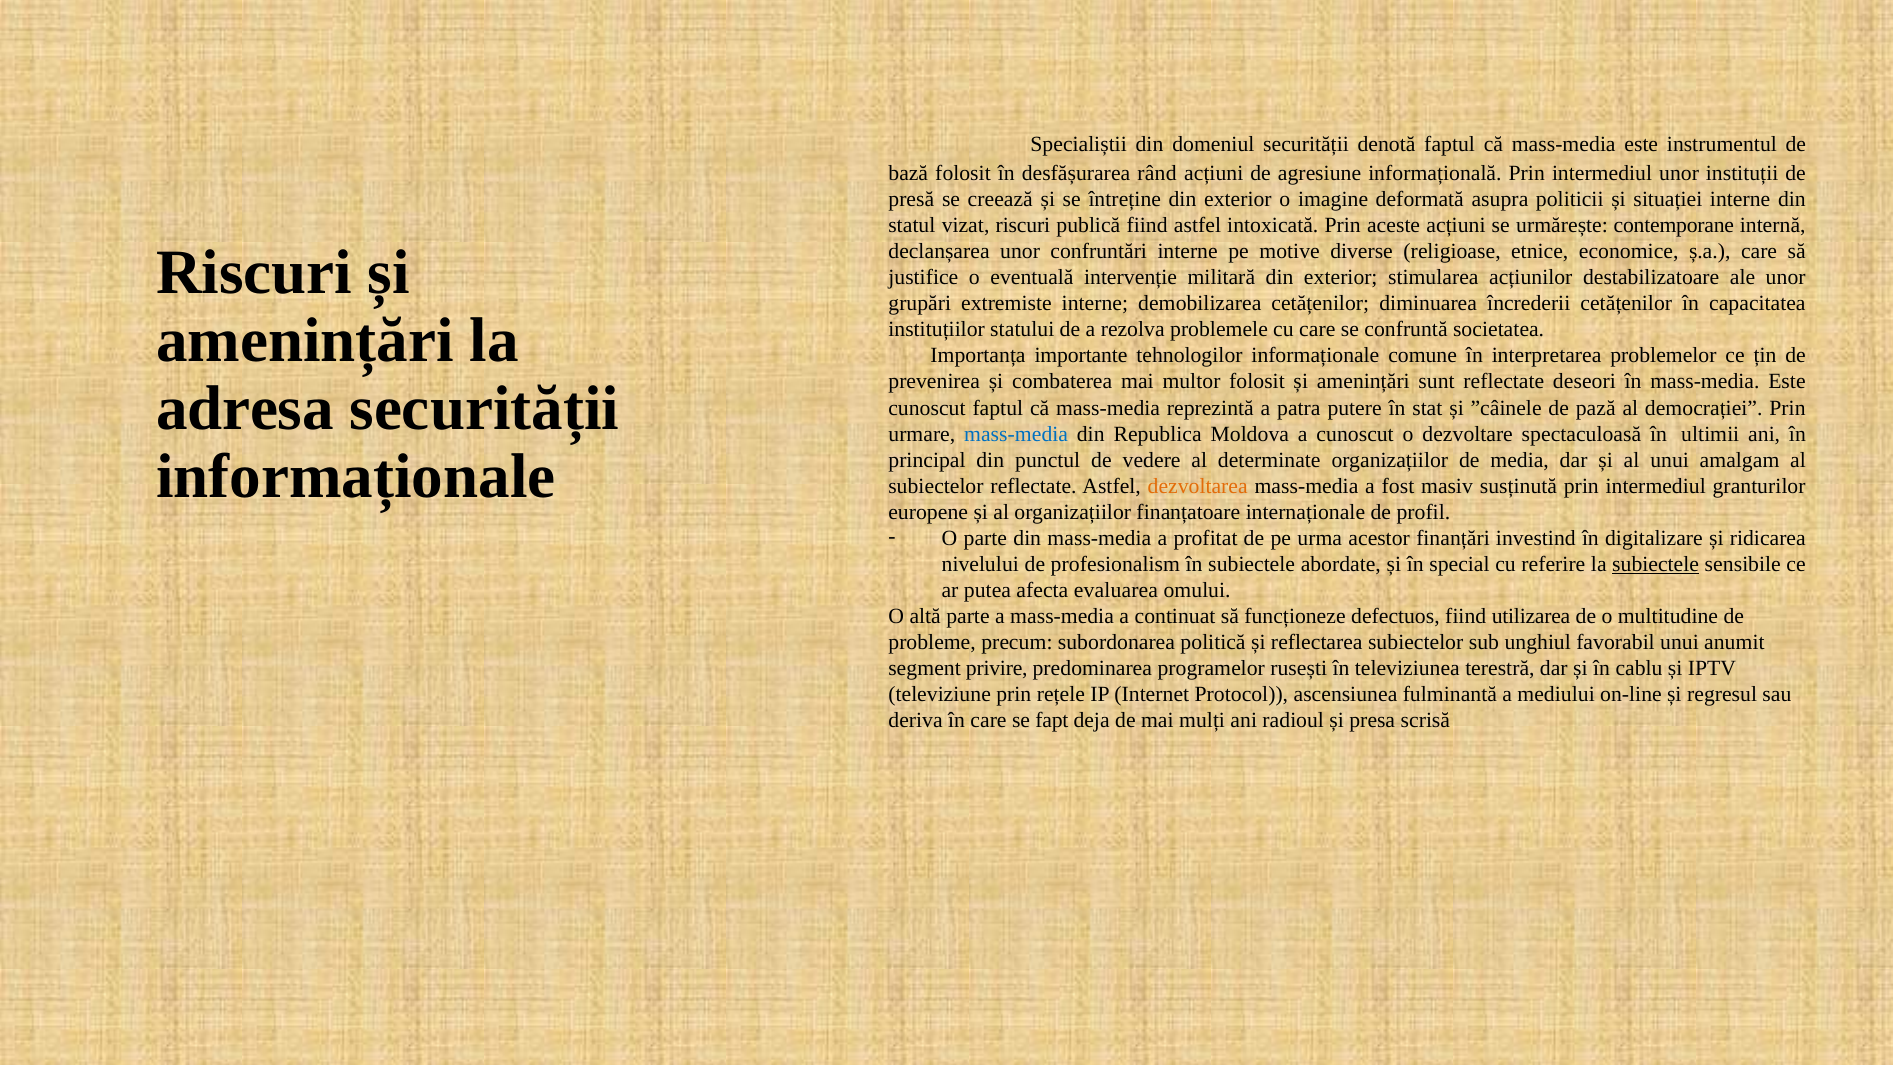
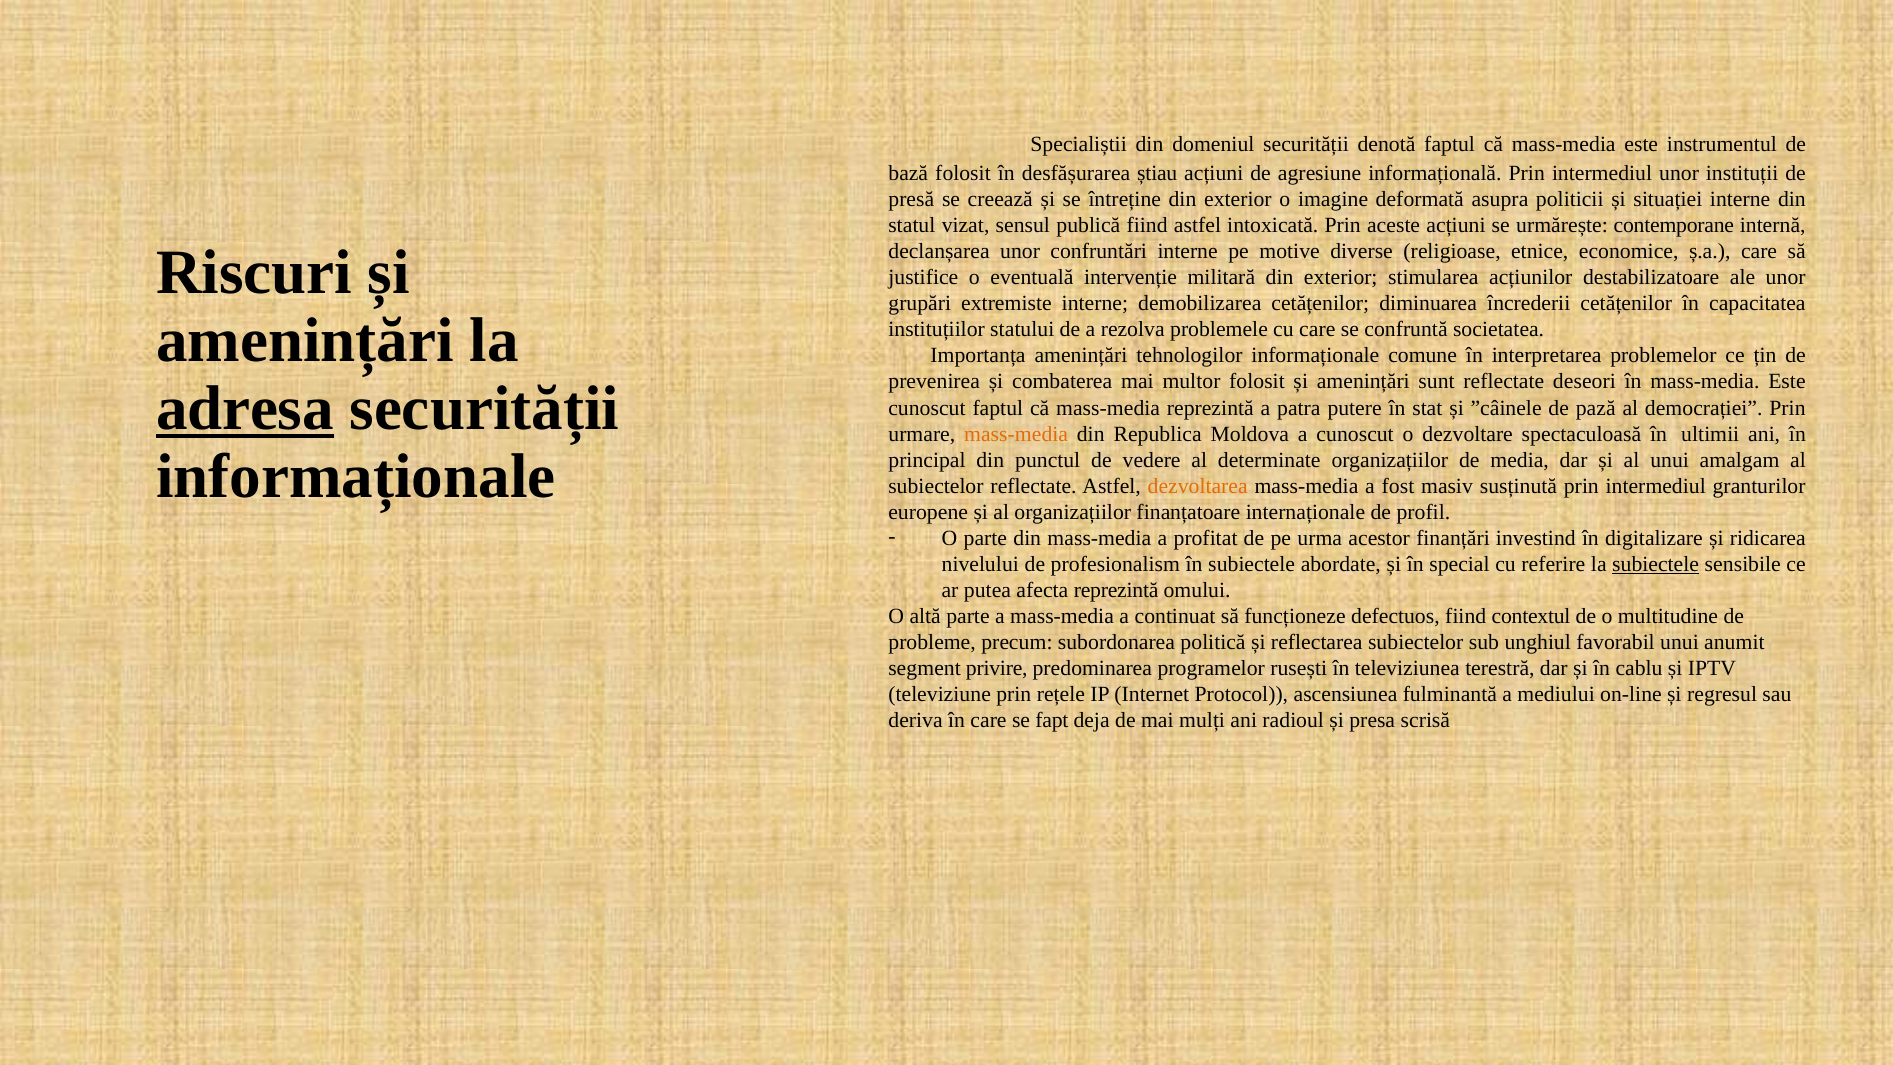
rând: rând -> știau (1157, 173)
vizat riscuri: riscuri -> sensul (1023, 225)
Importanța importante: importante -> amenințări (1081, 356)
adresa underline: none -> present (245, 409)
mass-media colour: blue -> orange (1016, 434)
afecta evaluarea: evaluarea -> reprezintă (1116, 590)
utilizarea: utilizarea -> contextul (1531, 616)
